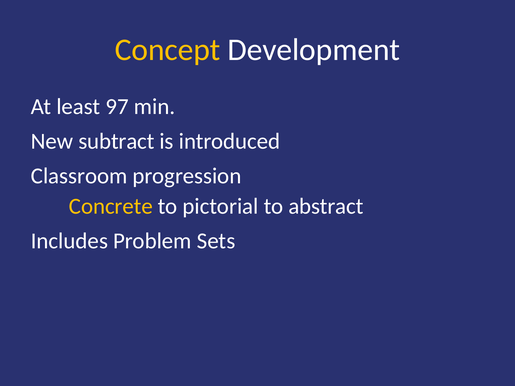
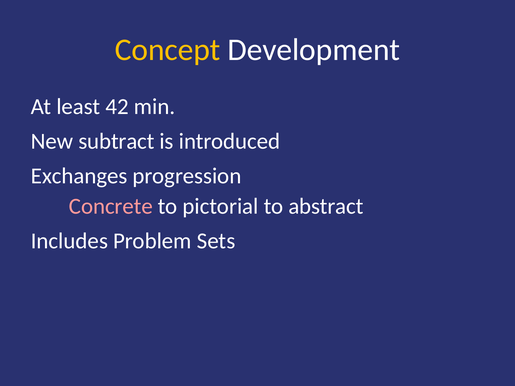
97: 97 -> 42 (117, 107)
Classroom: Classroom -> Exchanges (79, 176)
Concrete colour: yellow -> pink (111, 206)
